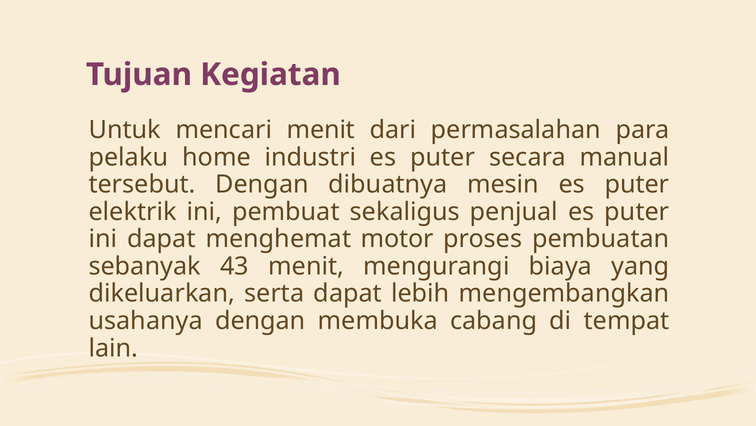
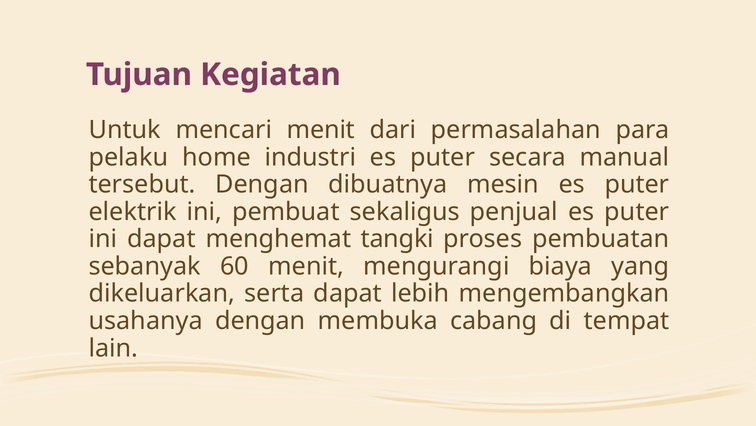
motor: motor -> tangki (397, 239)
43: 43 -> 60 (234, 266)
